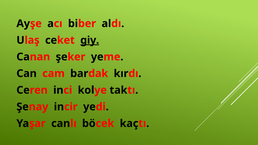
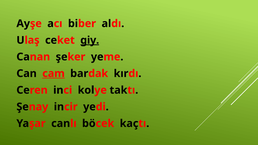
cam underline: none -> present (54, 74)
